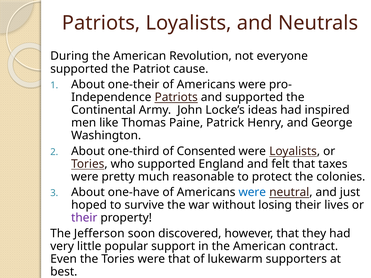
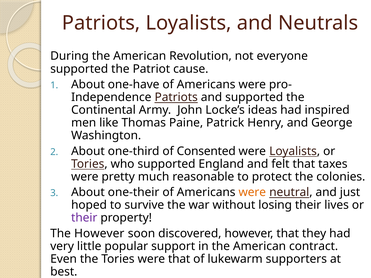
one-their: one-their -> one-have (134, 85)
one-have: one-have -> one-their (134, 192)
were colour: blue -> orange (252, 192)
The Jefferson: Jefferson -> However (99, 234)
